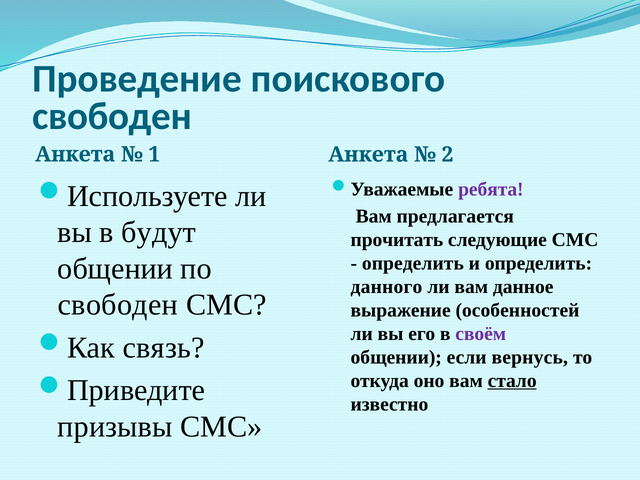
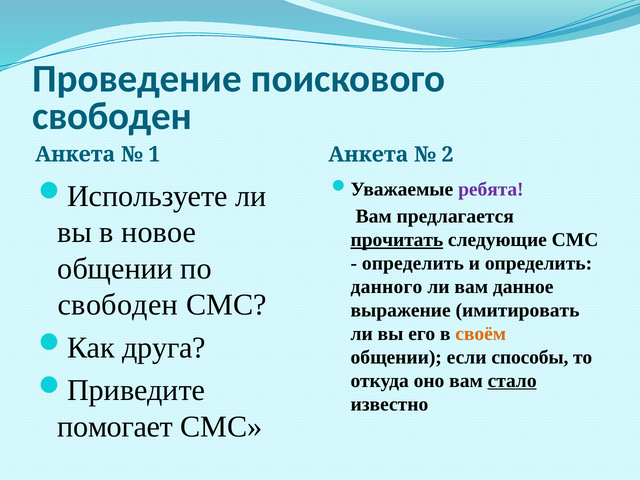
будут: будут -> новое (159, 232)
прочитать underline: none -> present (397, 240)
особенностей: особенностей -> имитировать (518, 310)
своём colour: purple -> orange (481, 334)
связь: связь -> друга (164, 348)
вернусь: вернусь -> способы (530, 357)
призывы: призывы -> помогает (115, 427)
